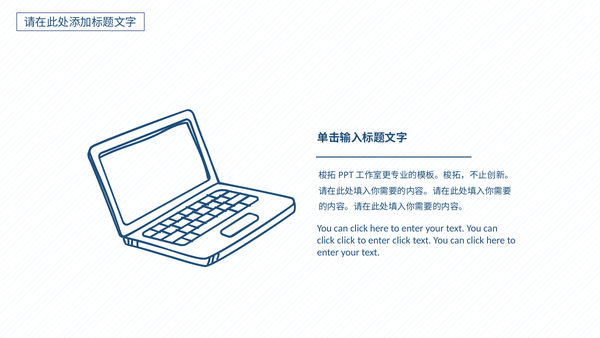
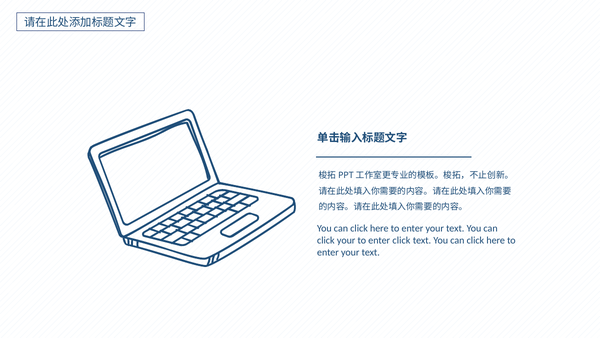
click click: click -> your (346, 240)
